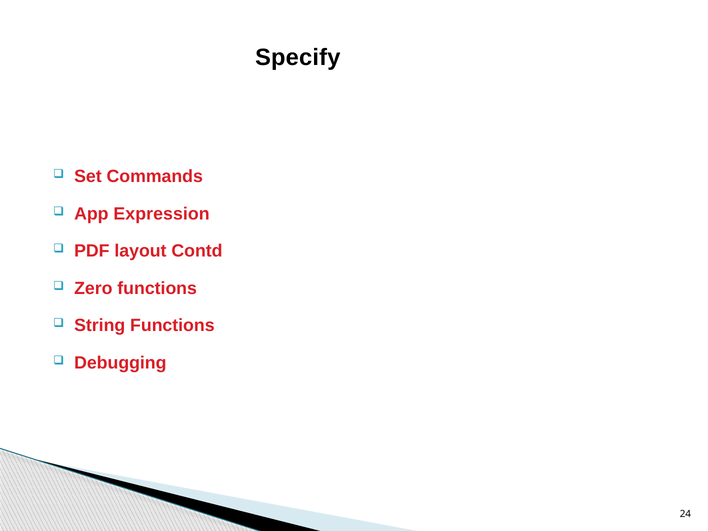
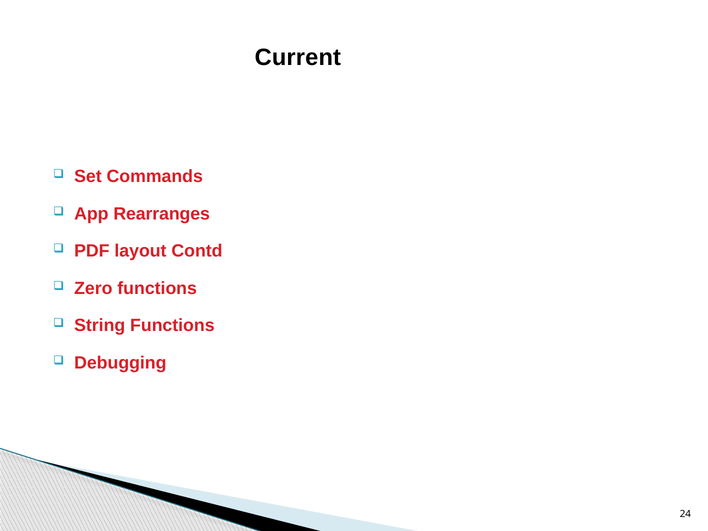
Specify: Specify -> Current (298, 58)
Expression: Expression -> Rearranges (162, 214)
